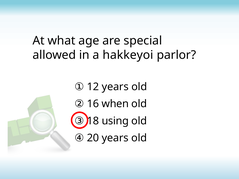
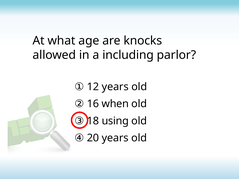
special: special -> knocks (143, 41)
hakkeyoi: hakkeyoi -> including (128, 55)
